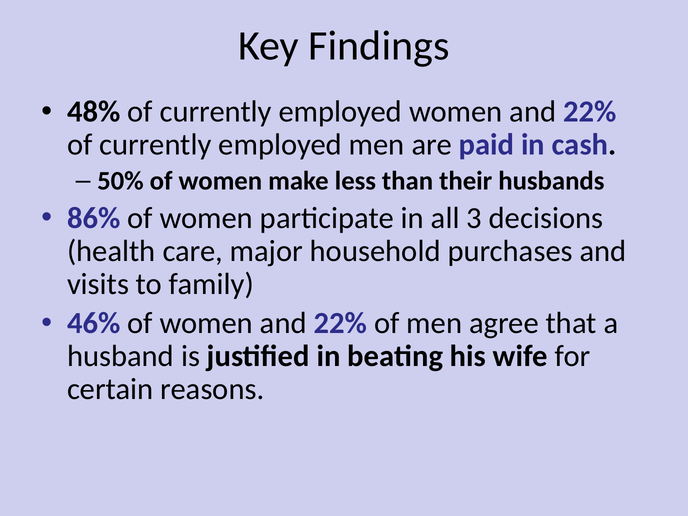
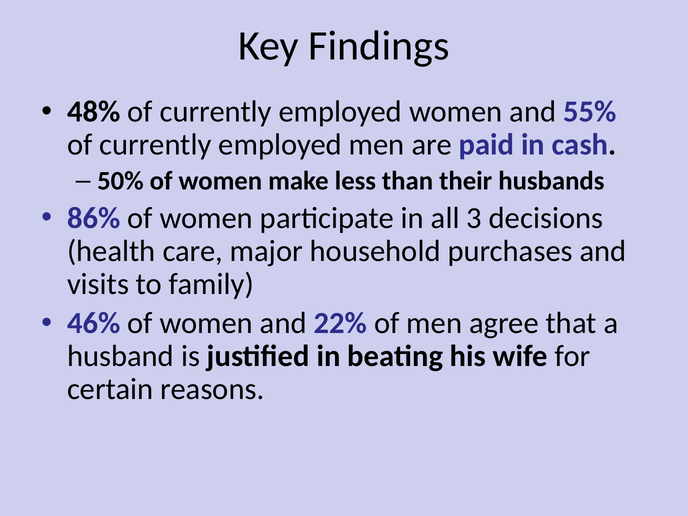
employed women and 22%: 22% -> 55% (590, 112)
